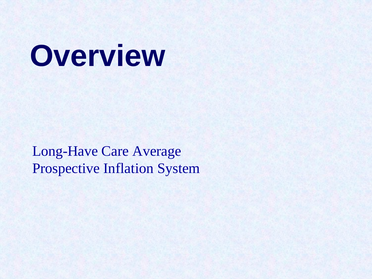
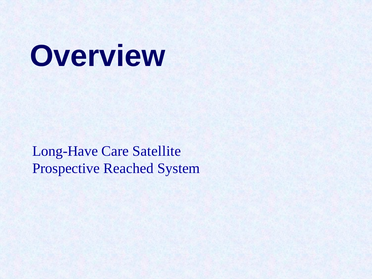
Average: Average -> Satellite (157, 151)
Inflation: Inflation -> Reached (128, 168)
